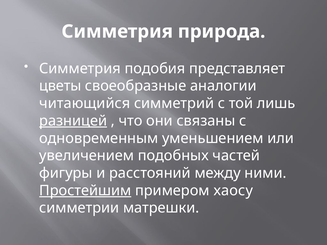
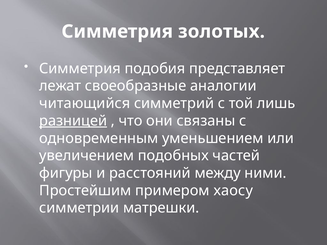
природа: природа -> золотых (221, 32)
цветы: цветы -> лежат (60, 86)
Простейшим underline: present -> none (85, 191)
